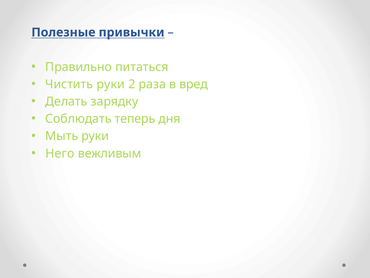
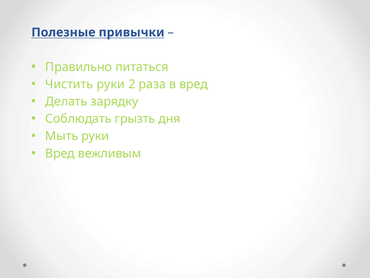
теперь: теперь -> грызть (135, 119)
Него: Него -> Вред (60, 153)
